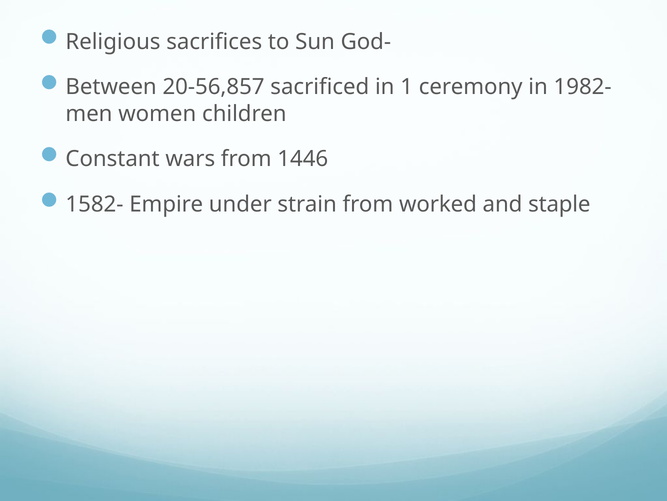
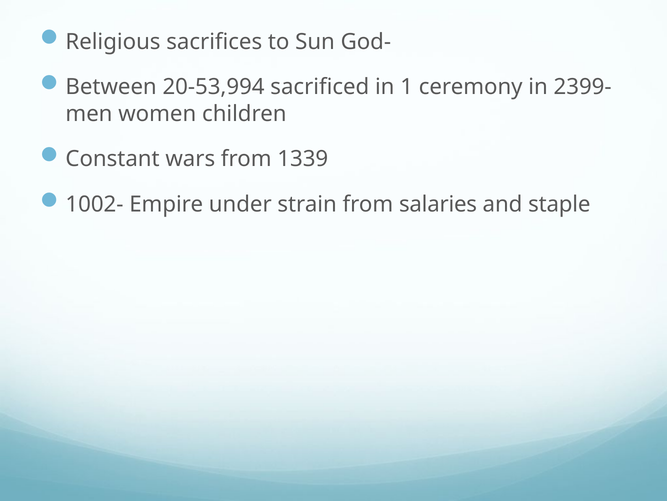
20-56,857: 20-56,857 -> 20-53,994 (214, 87)
1982-: 1982- -> 2399- (583, 87)
1446: 1446 -> 1339 (303, 159)
1582-: 1582- -> 1002- (94, 204)
worked: worked -> salaries (438, 204)
